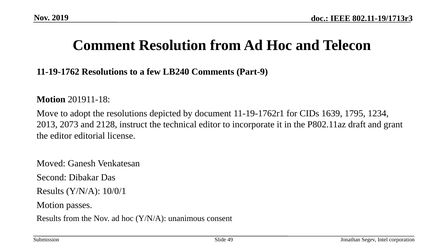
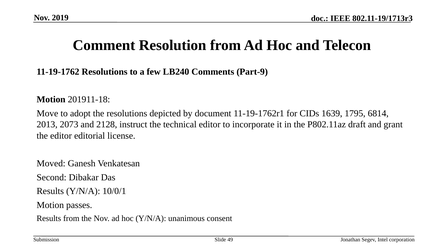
1234: 1234 -> 6814 (378, 113)
